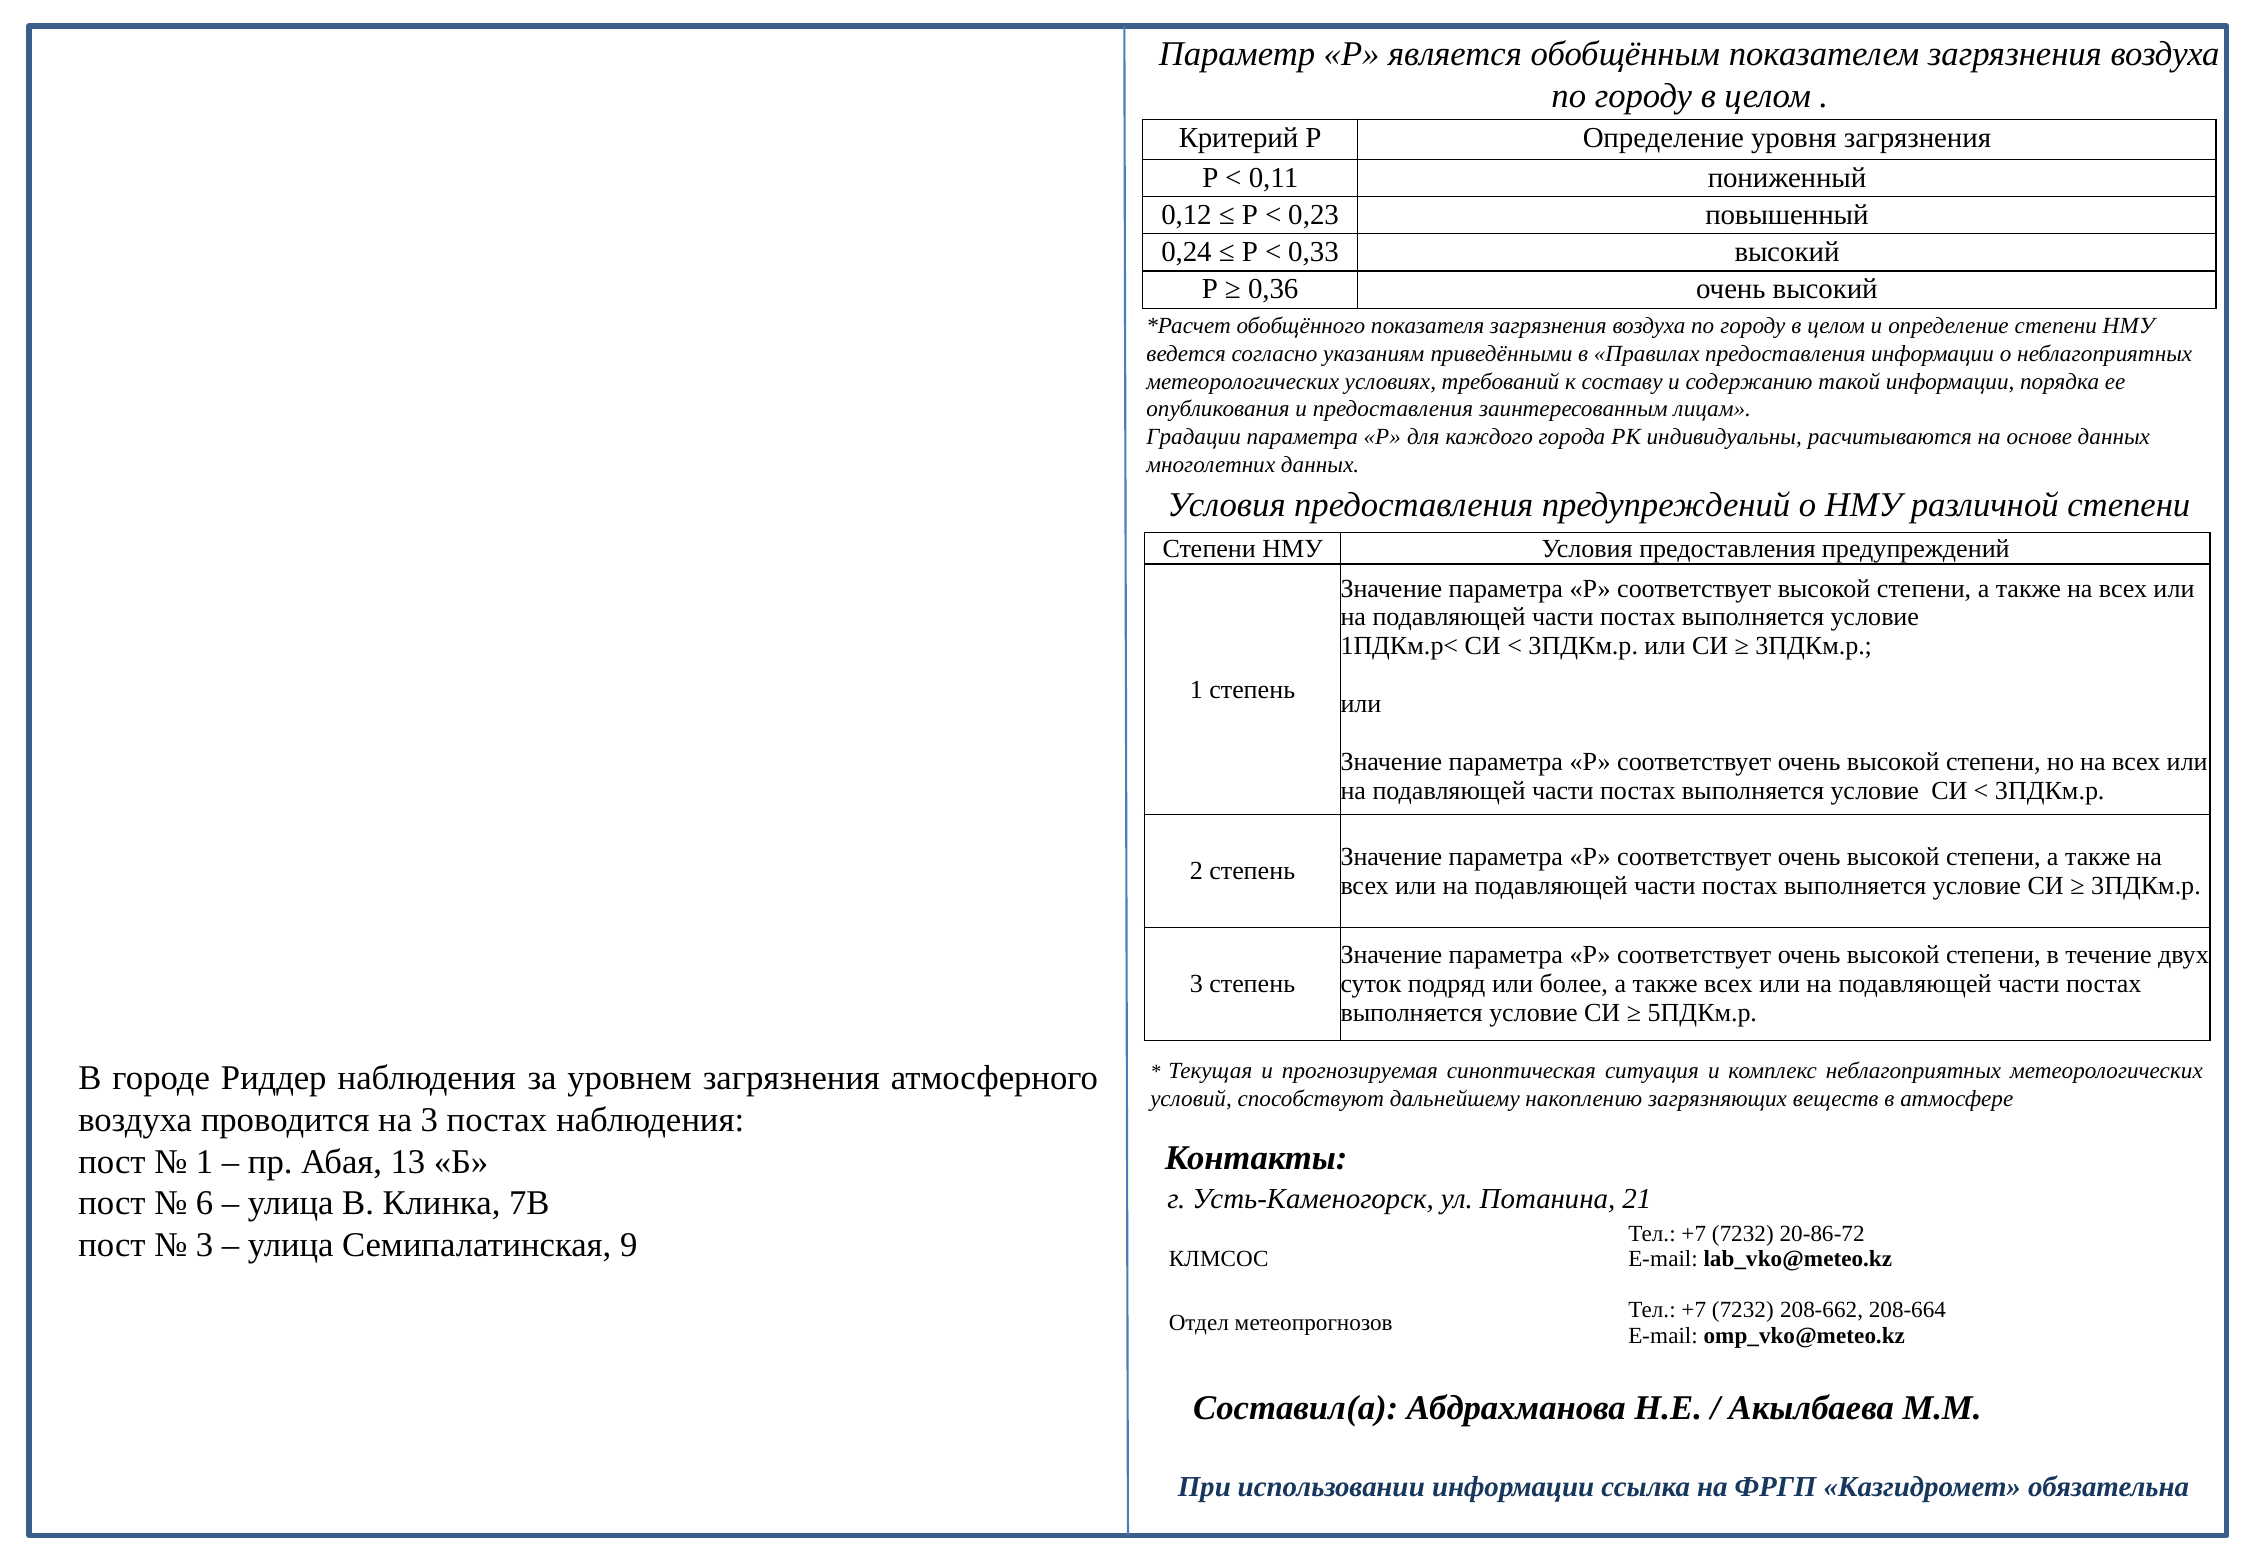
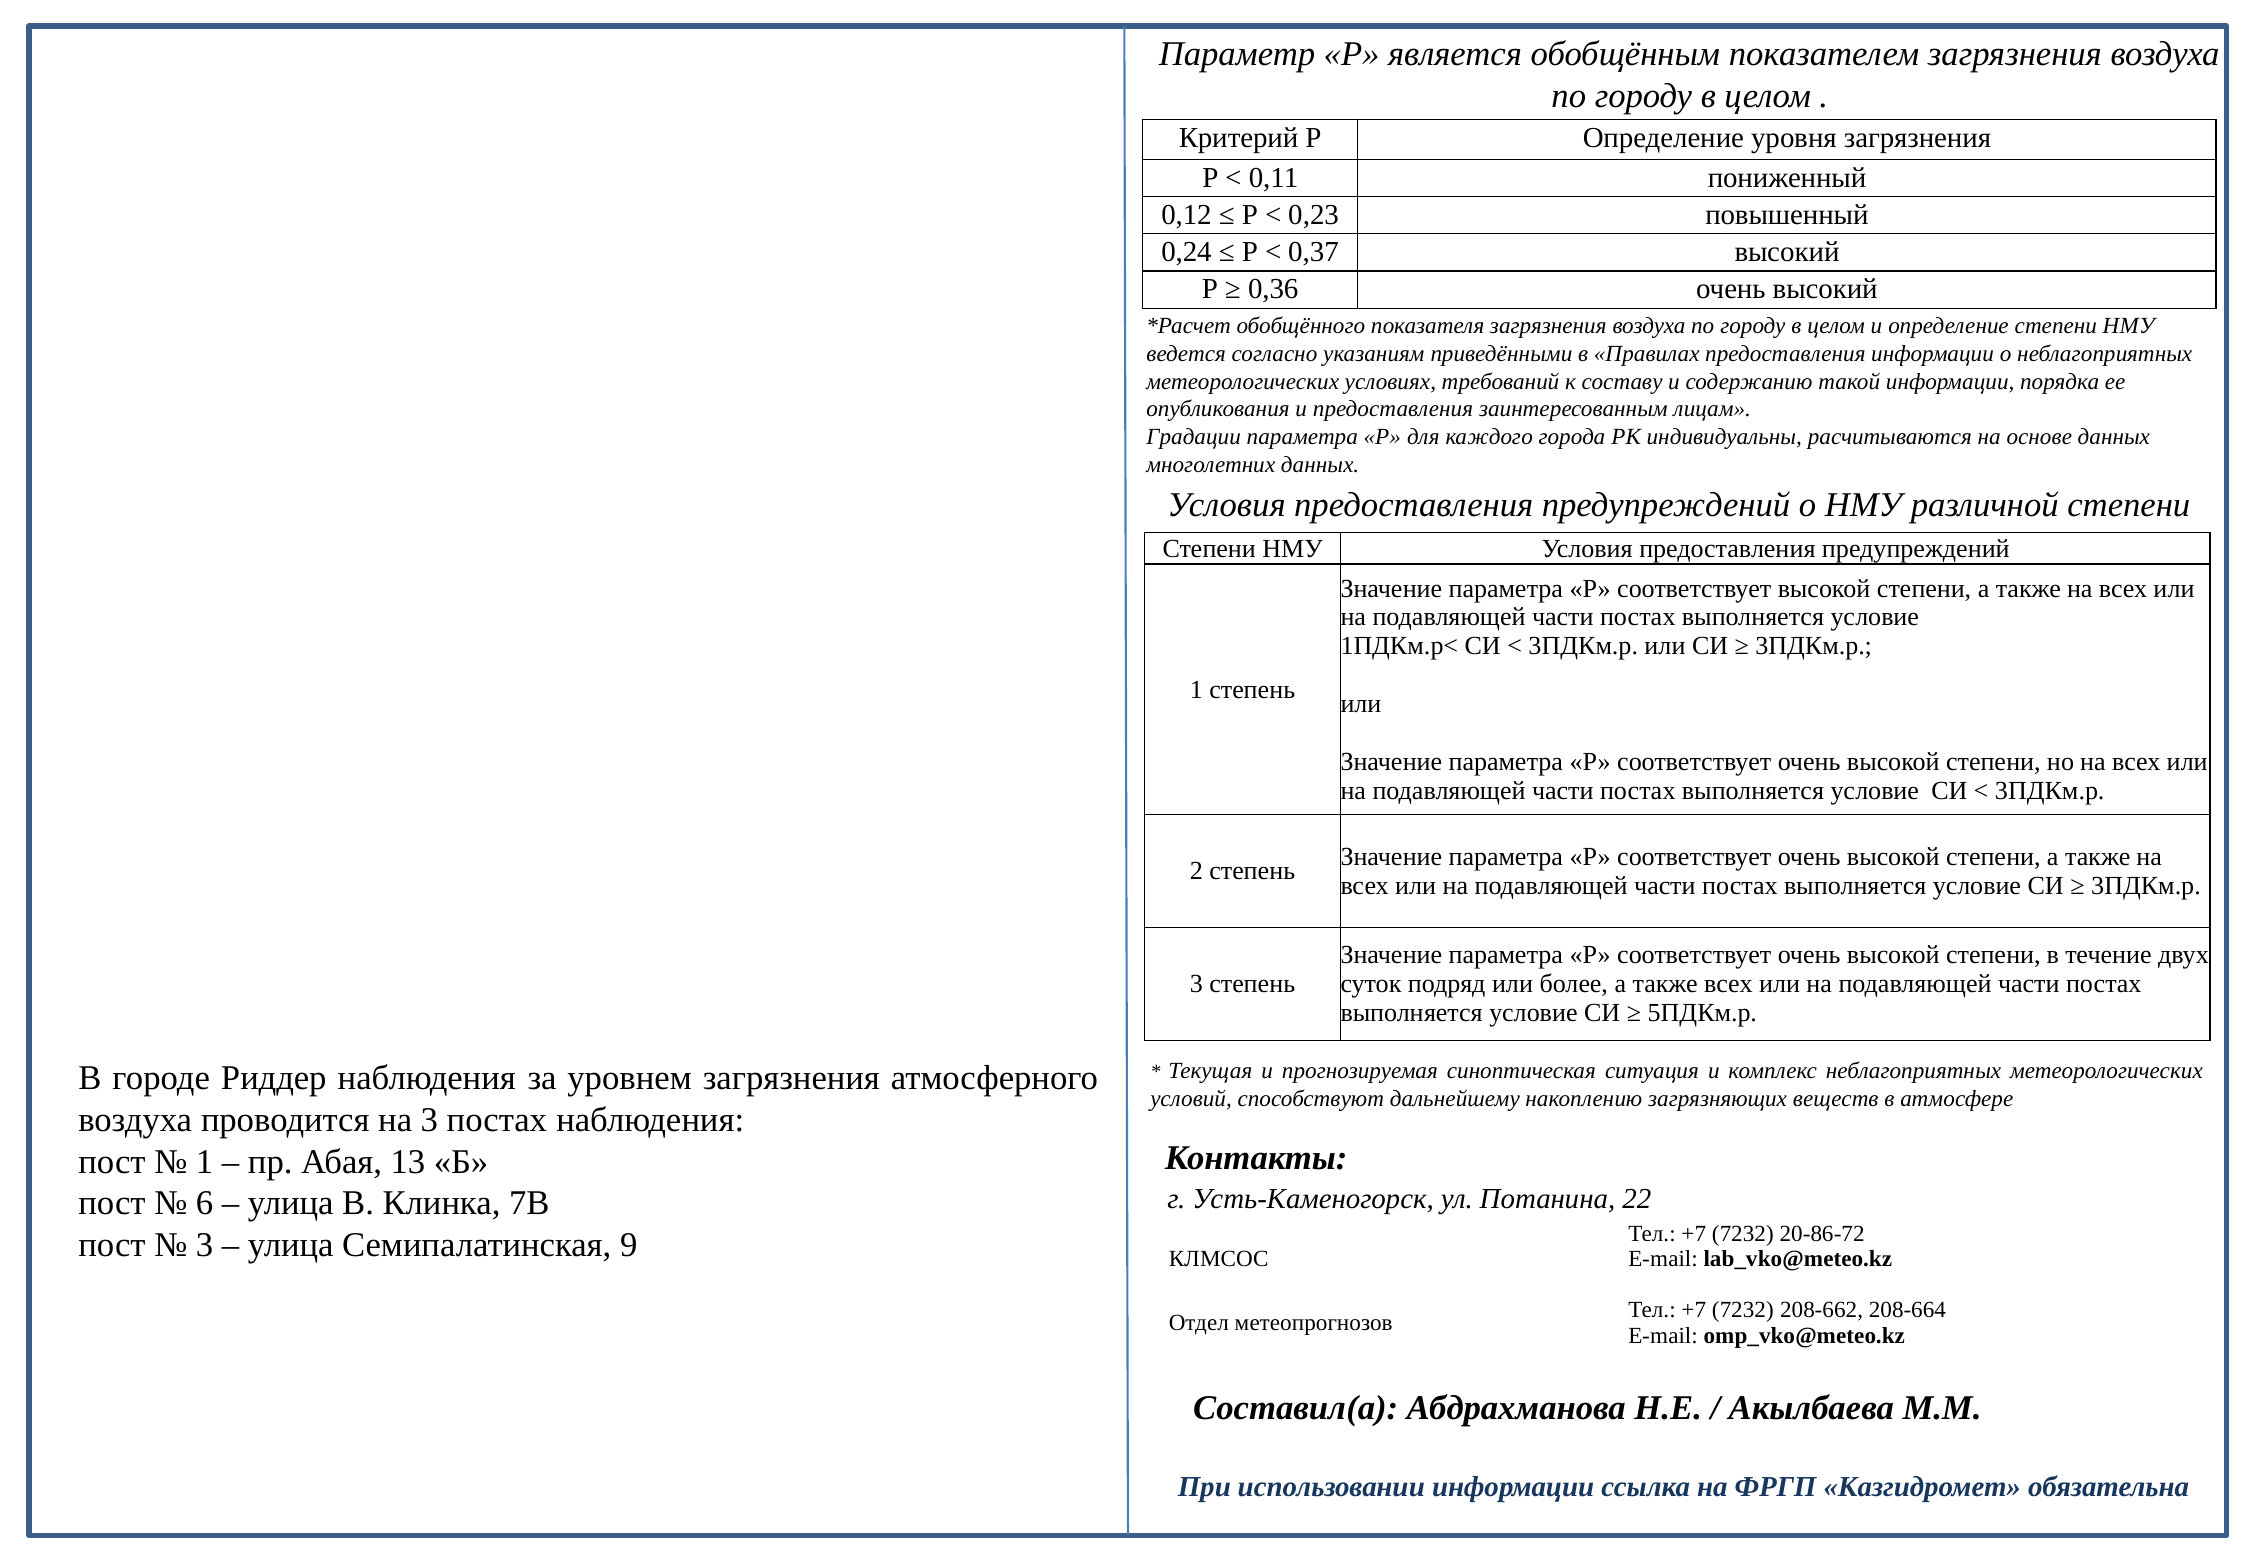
0,33: 0,33 -> 0,37 (1314, 252)
21: 21 -> 22 (1637, 1199)
